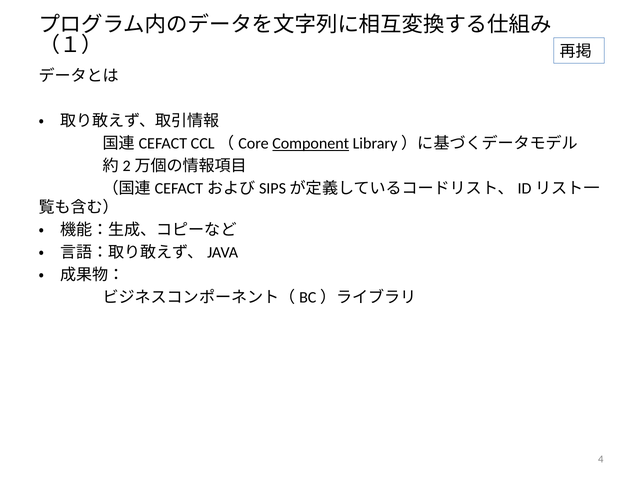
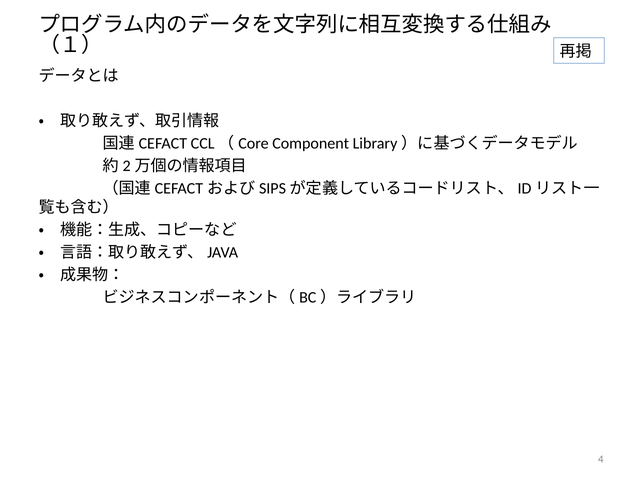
Component underline: present -> none (311, 144)
